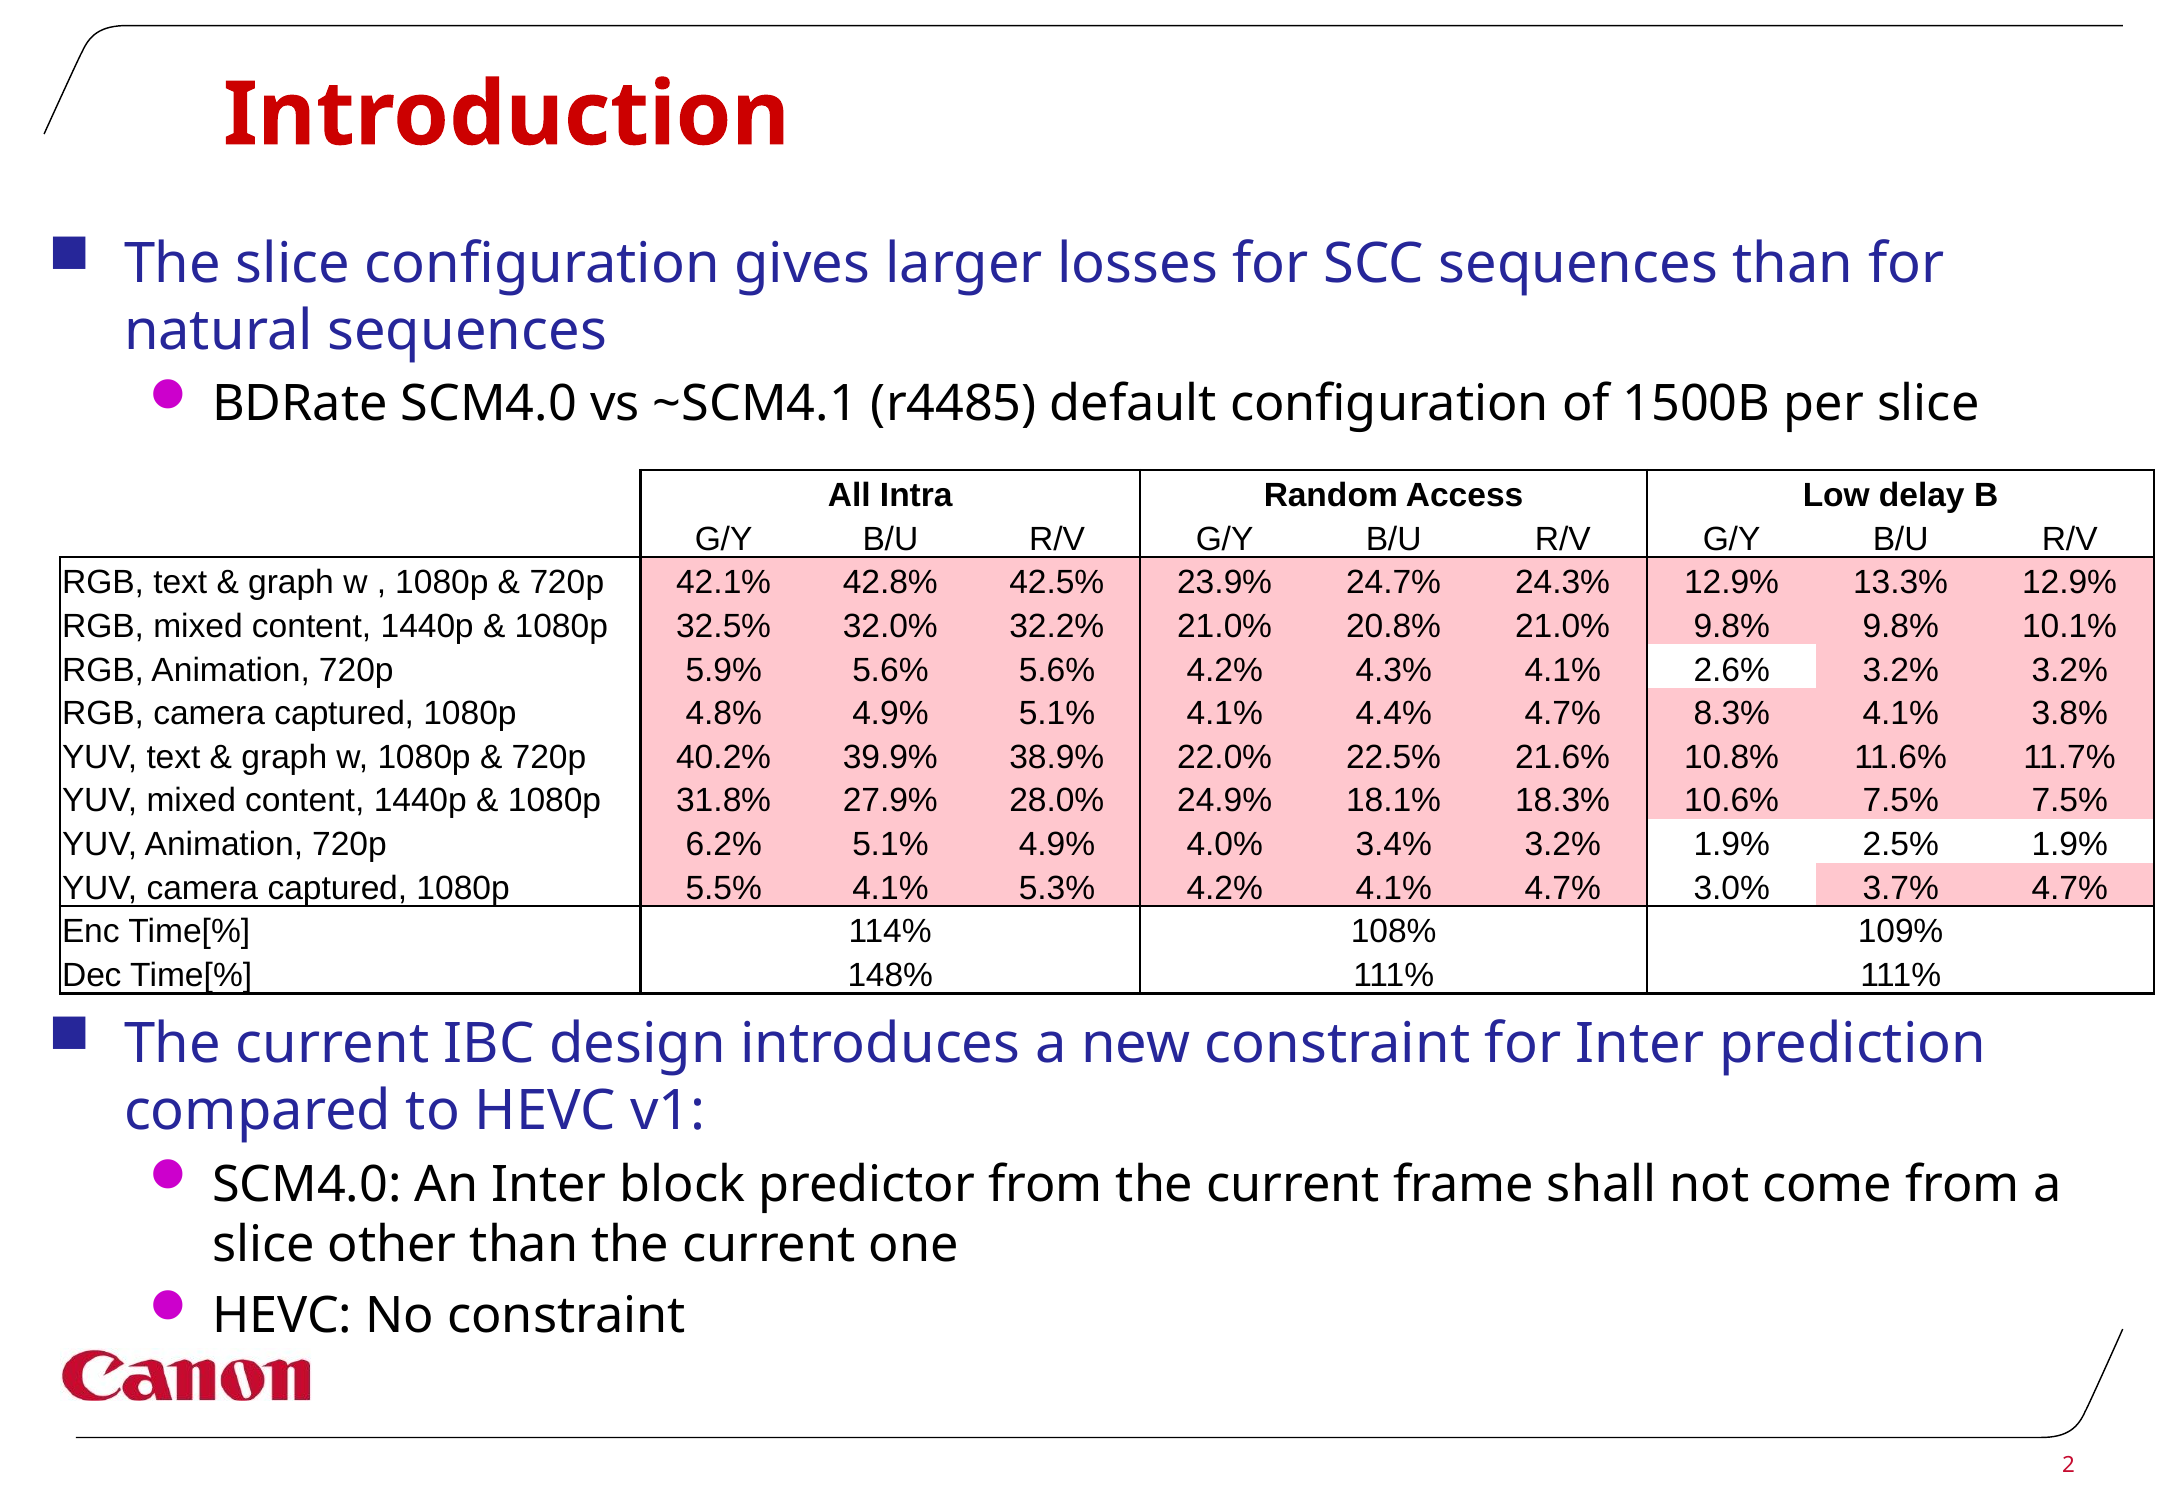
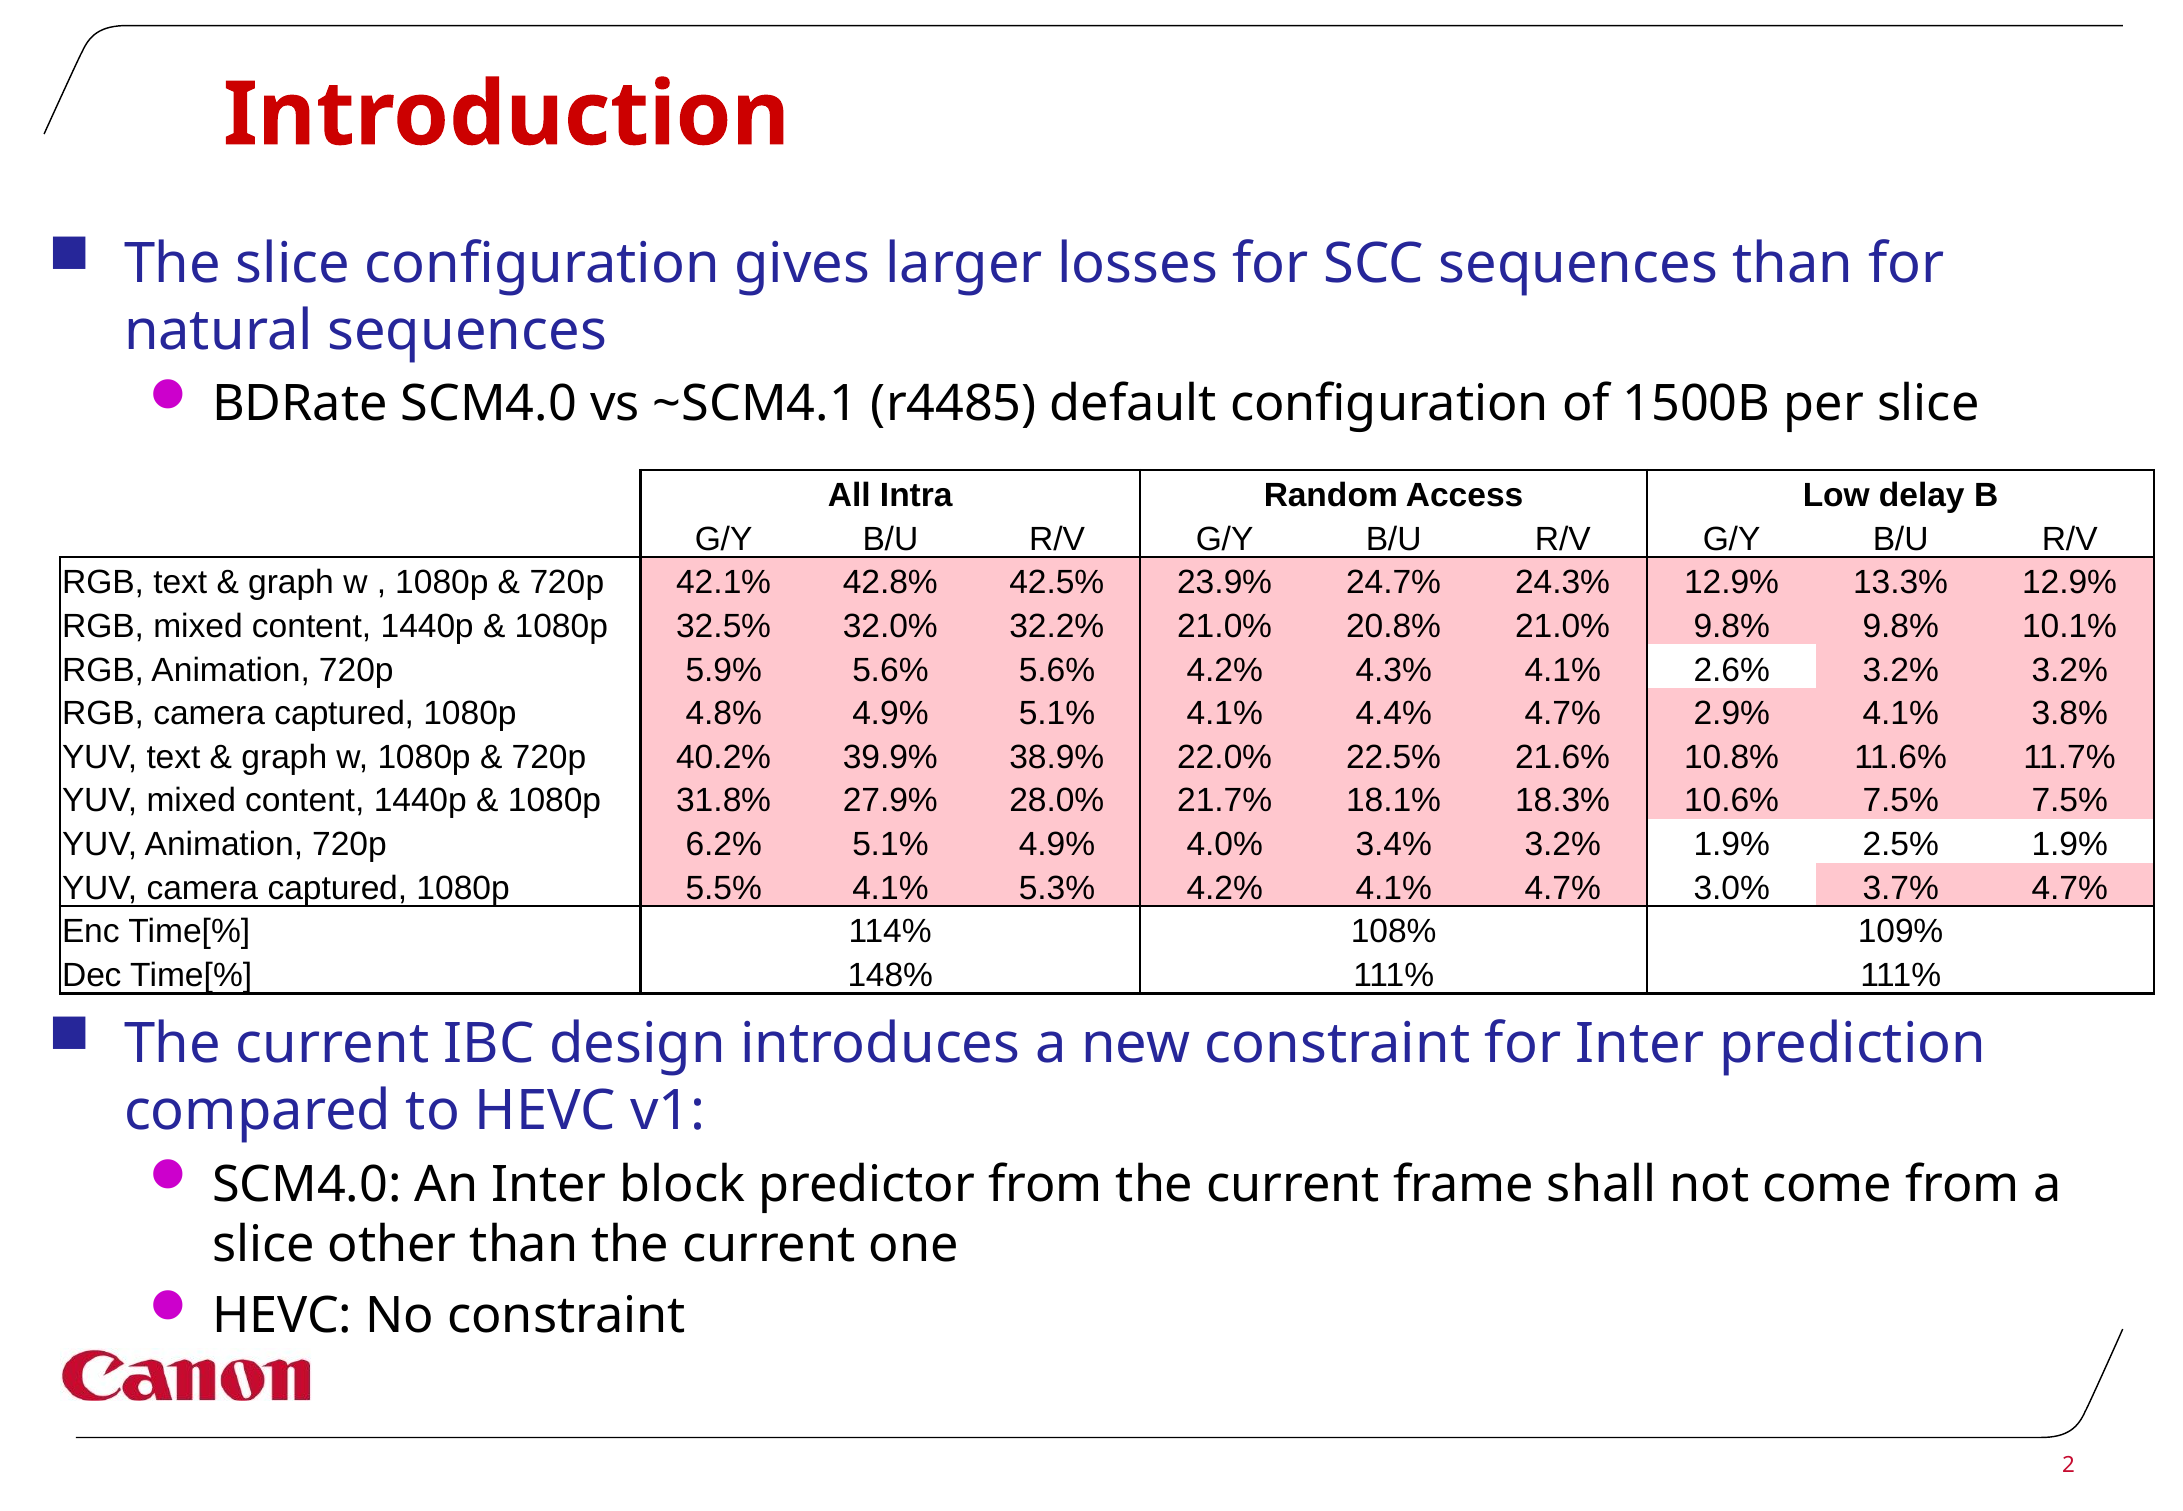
8.3%: 8.3% -> 2.9% (1732, 714)
24.9%: 24.9% -> 21.7% (1225, 801)
